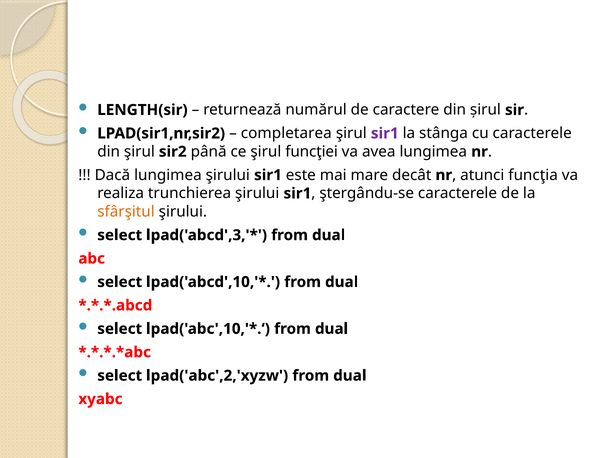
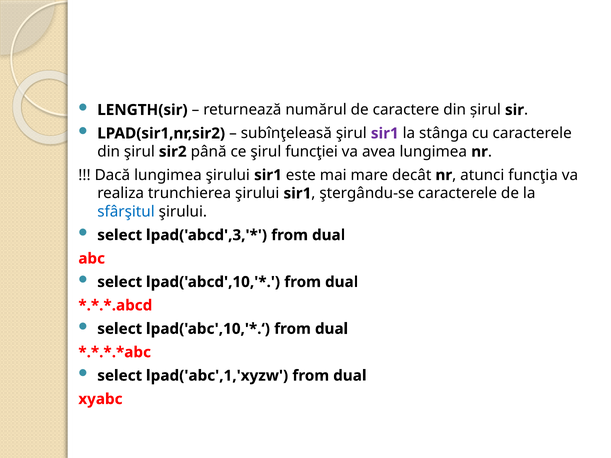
completarea: completarea -> subînţeleasă (286, 133)
sfârşitul colour: orange -> blue (126, 212)
lpad('abc',2,'xyzw: lpad('abc',2,'xyzw -> lpad('abc',1,'xyzw (217, 376)
